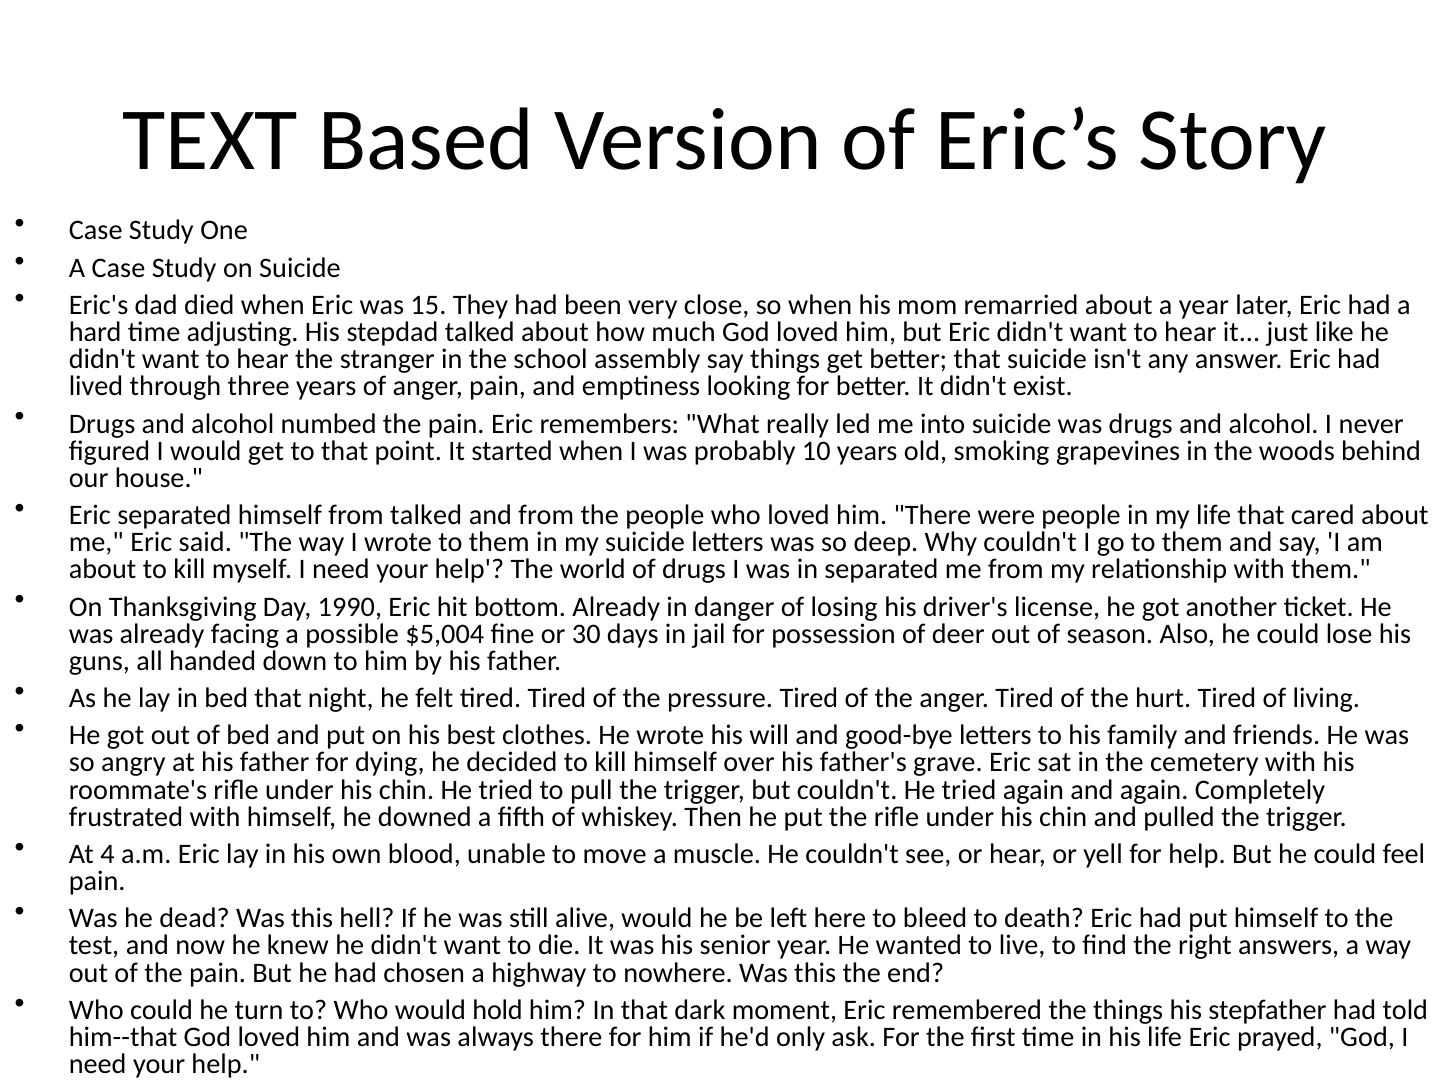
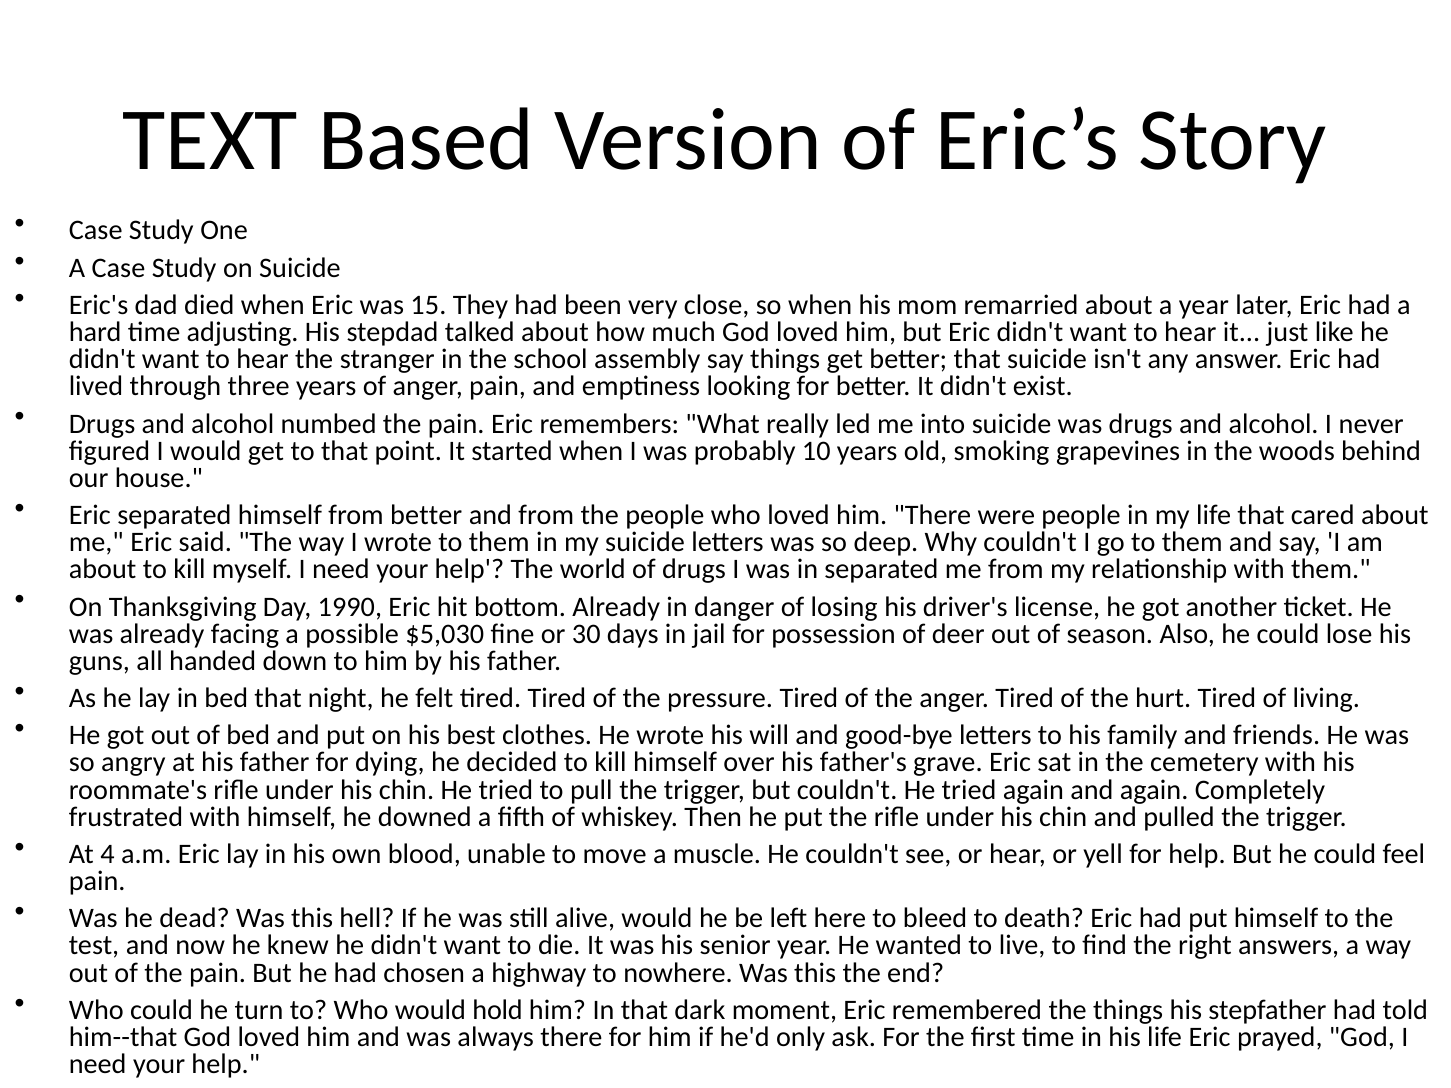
from talked: talked -> better (426, 515)
$5,004: $5,004 -> $5,030 (445, 634)
